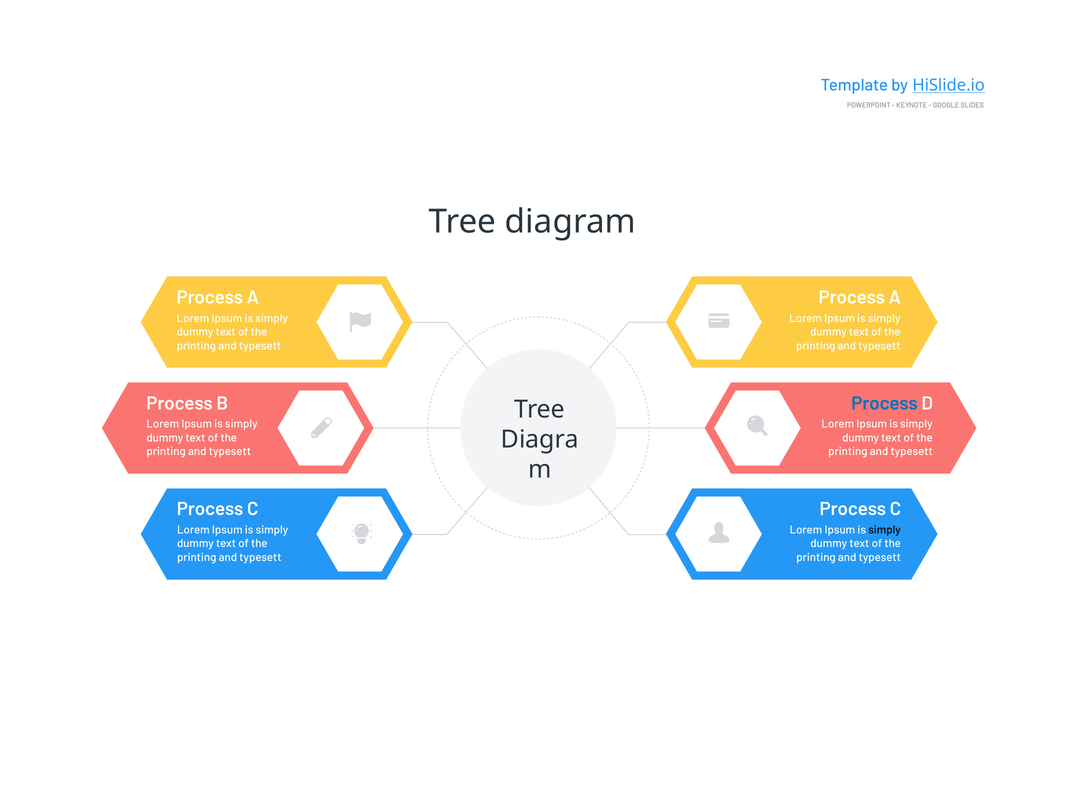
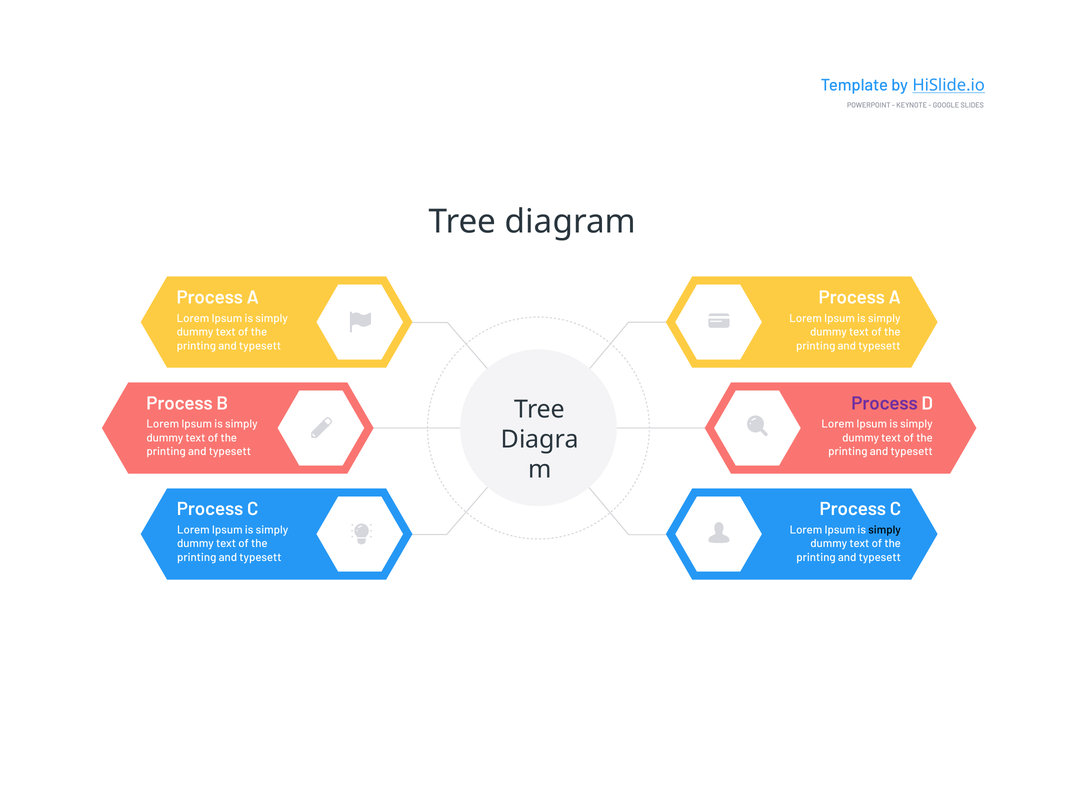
Process colour: blue -> purple (885, 403)
